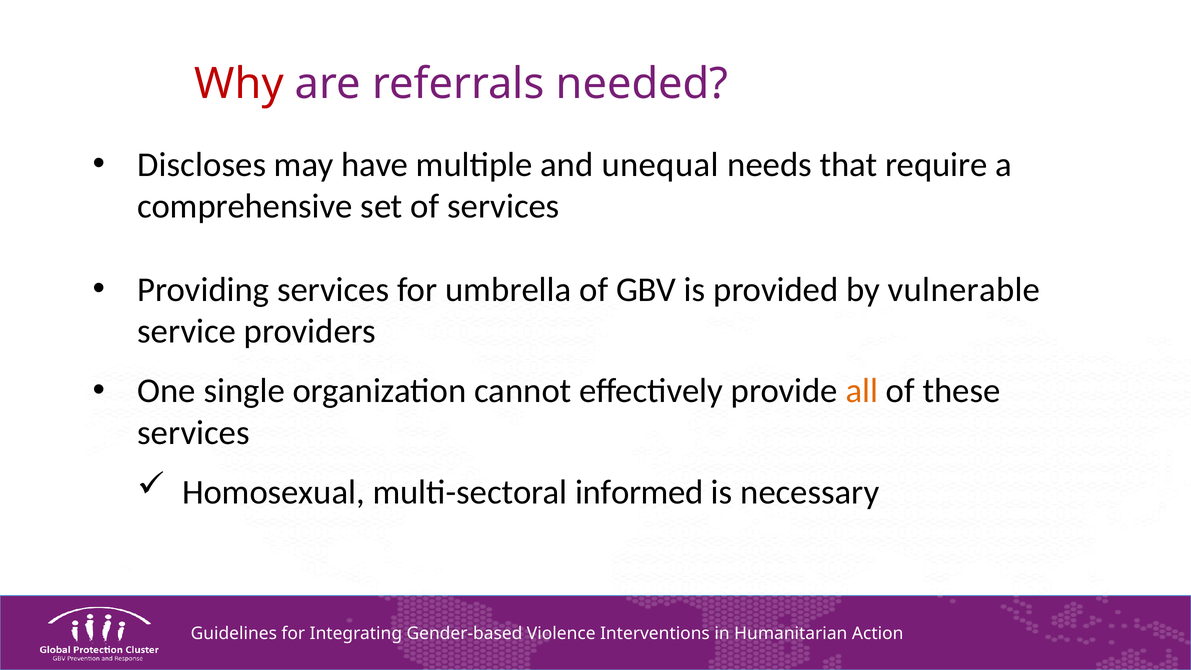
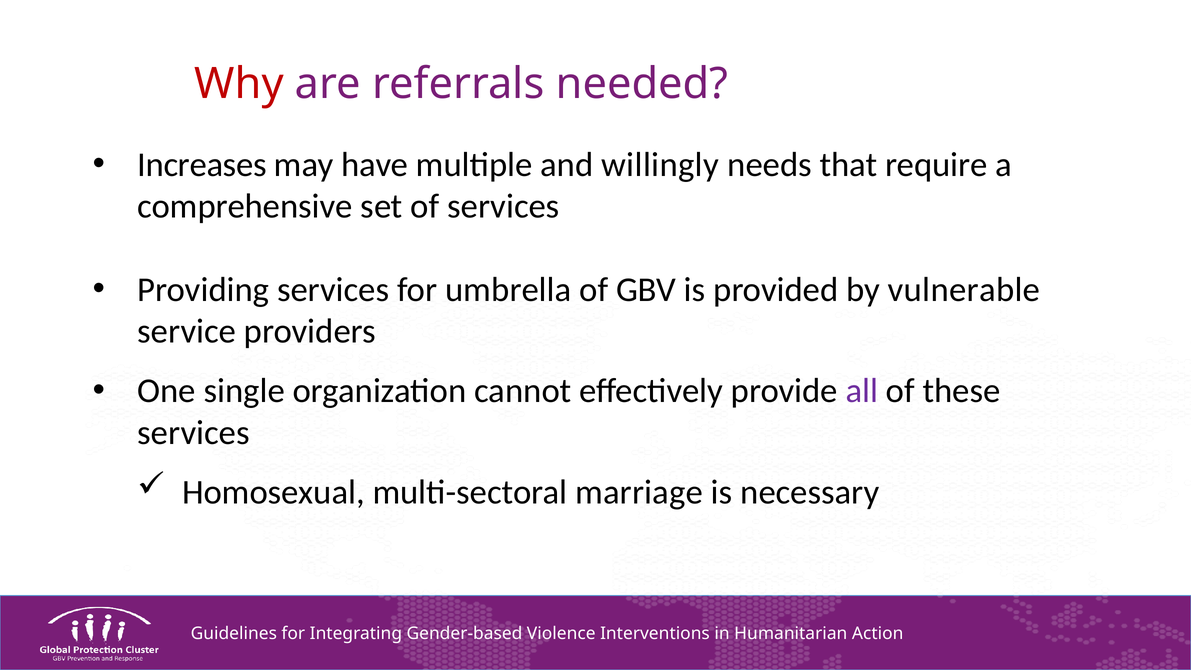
Discloses: Discloses -> Increases (202, 165)
unequal: unequal -> willingly (660, 165)
all colour: orange -> purple (862, 391)
informed: informed -> marriage (639, 492)
